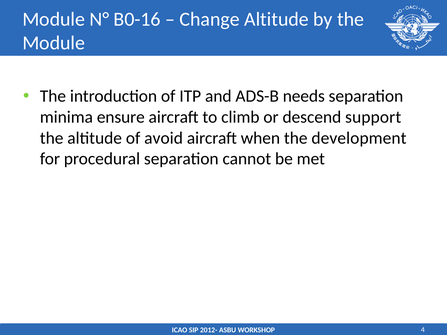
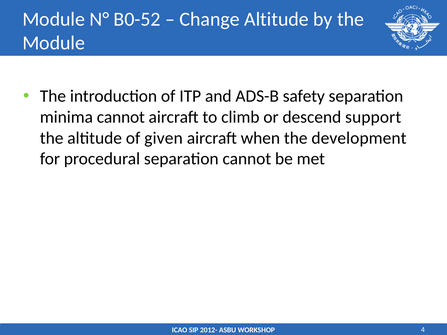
B0-16: B0-16 -> B0-52 (137, 19)
needs: needs -> safety (304, 96)
minima ensure: ensure -> cannot (121, 117)
avoid: avoid -> given (164, 138)
